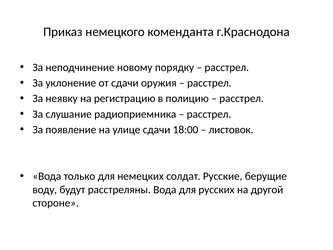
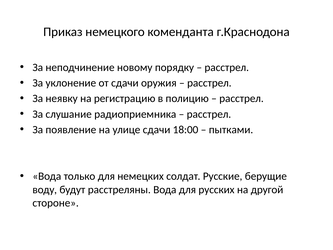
листовок: листовок -> пытками (231, 130)
